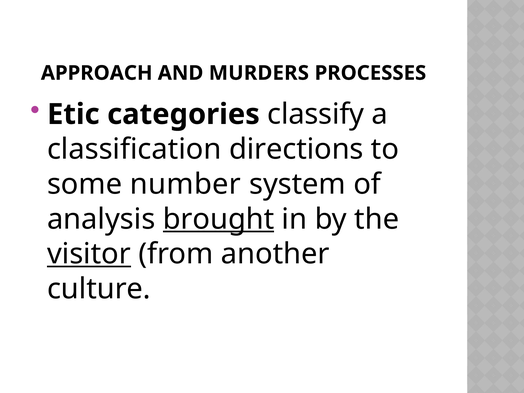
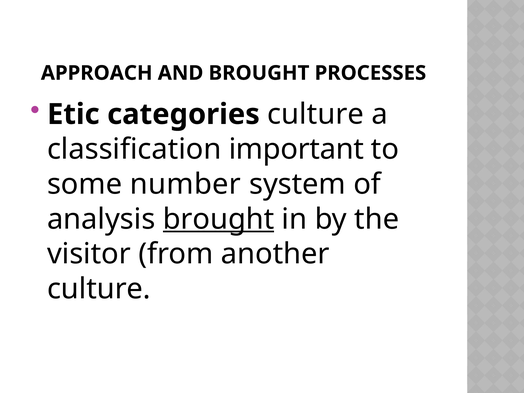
AND MURDERS: MURDERS -> BROUGHT (259, 73)
categories classify: classify -> culture (316, 114)
directions: directions -> important (296, 149)
visitor underline: present -> none (89, 254)
